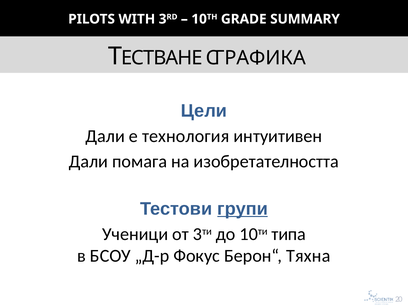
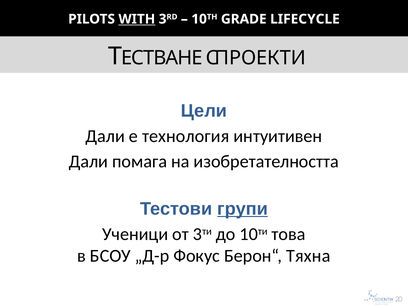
WITH underline: none -> present (137, 19)
SUMMARY: SUMMARY -> LIFECYCLE (305, 19)
ГРАФИКА: ГРАФИКА -> ПРОЕКТИ (260, 58)
типа: типа -> това (289, 234)
